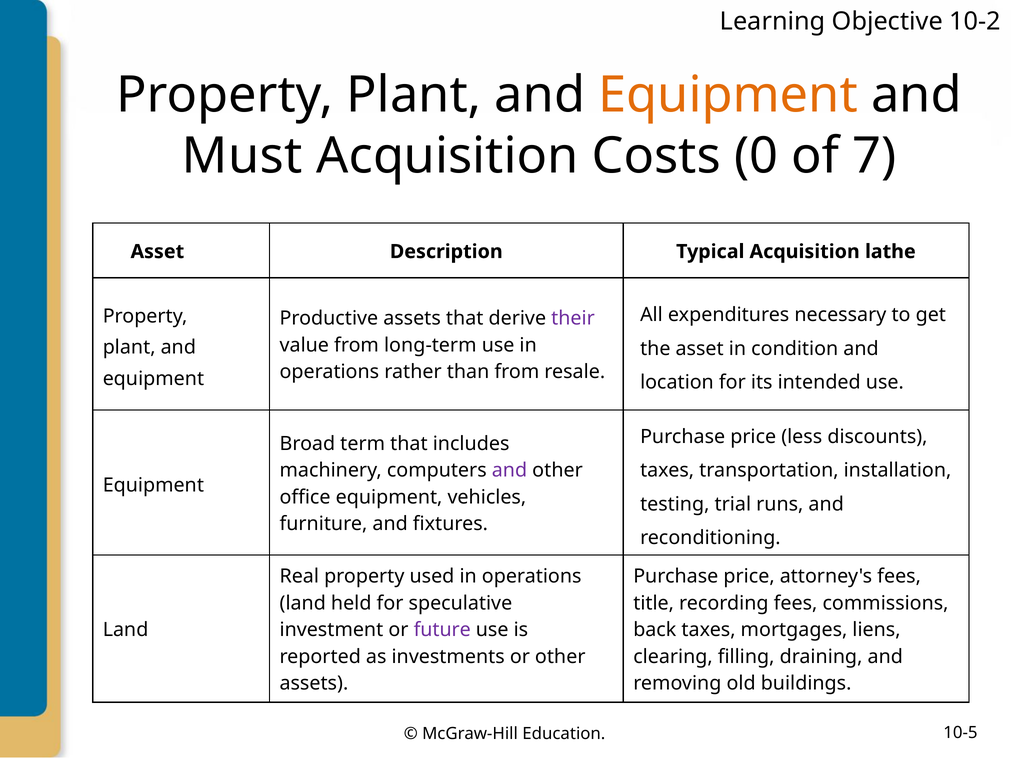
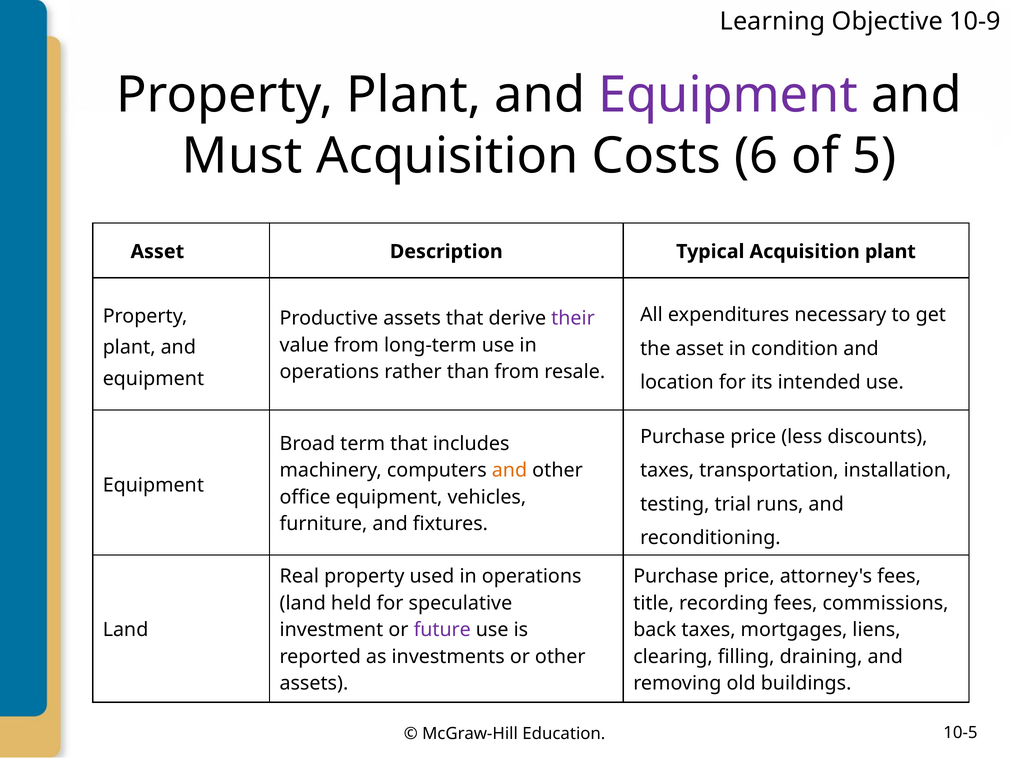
10-2: 10-2 -> 10-9 (975, 22)
Equipment colour: orange -> purple (728, 95)
0: 0 -> 6 (756, 156)
7: 7 -> 5 (874, 156)
Acquisition lathe: lathe -> plant (890, 252)
and colour: purple -> orange (509, 470)
